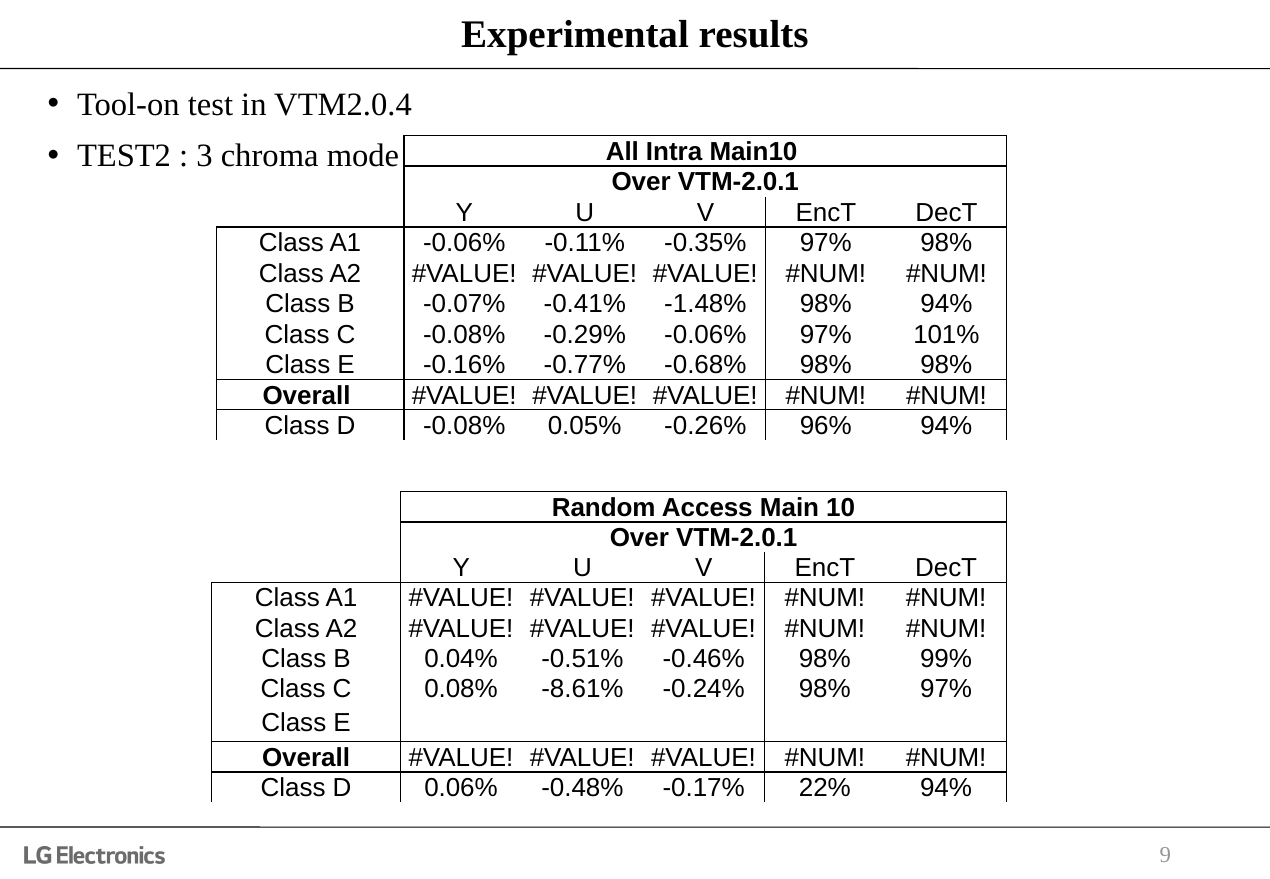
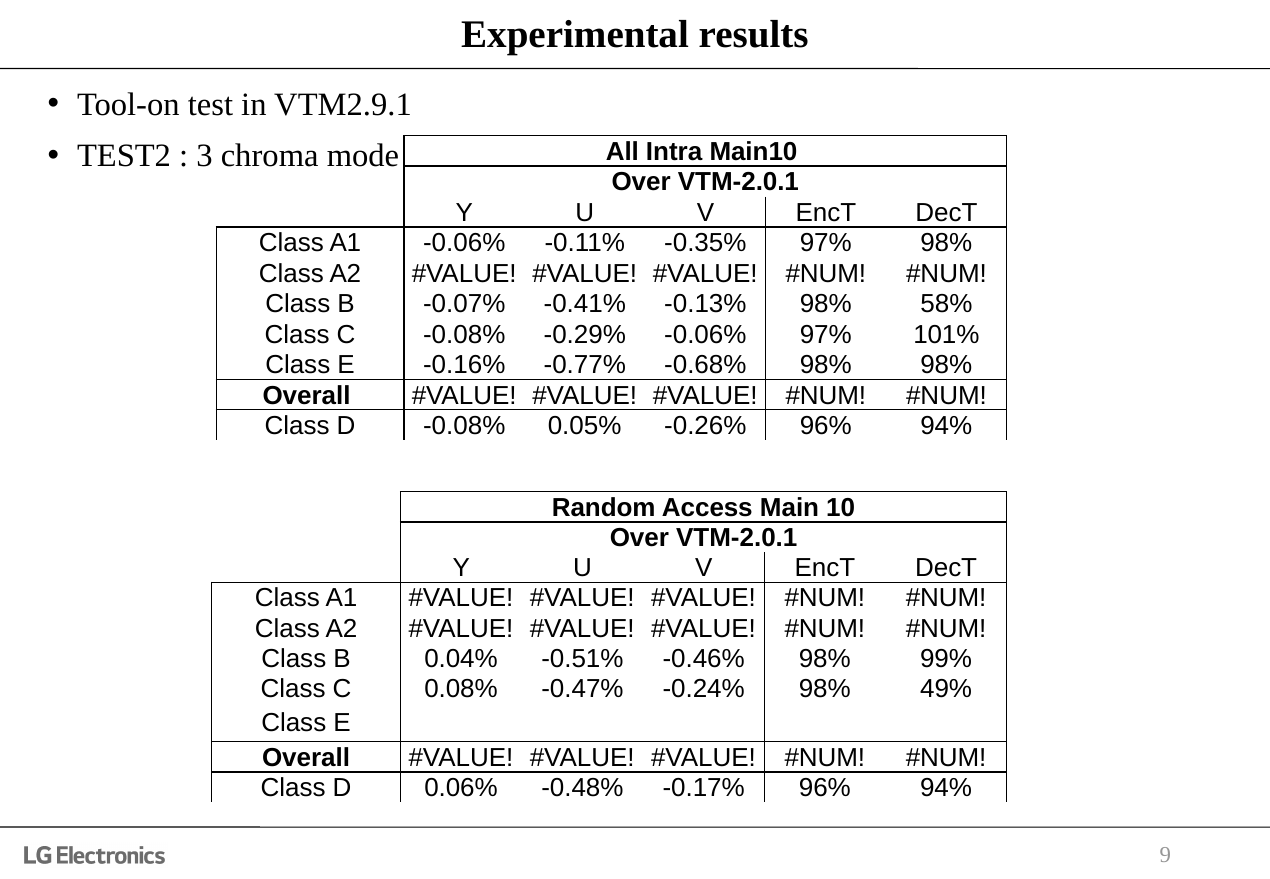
VTM2.0.4: VTM2.0.4 -> VTM2.9.1 (343, 104)
-1.48%: -1.48% -> -0.13% (705, 304)
98% 94%: 94% -> 58% (946, 304)
-8.61%: -8.61% -> -0.47% (582, 689)
98% 97%: 97% -> 49% (946, 689)
-0.17% 22%: 22% -> 96% (825, 788)
